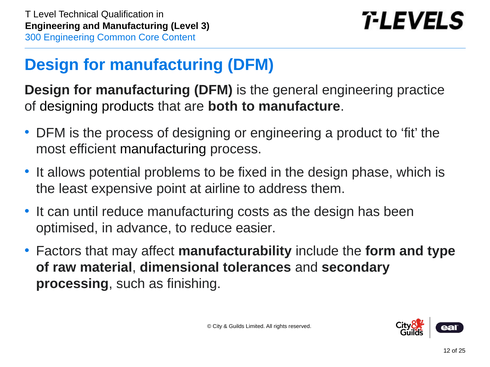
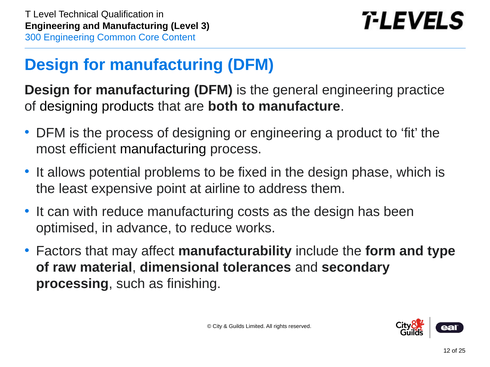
until: until -> with (86, 212)
easier: easier -> works (256, 228)
